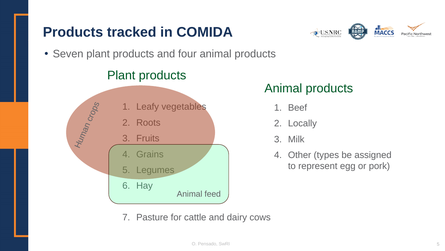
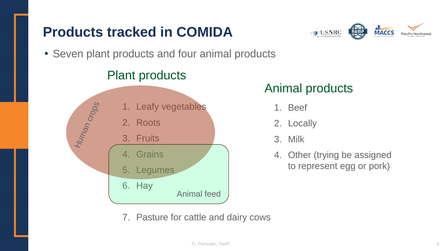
types: types -> trying (326, 155)
